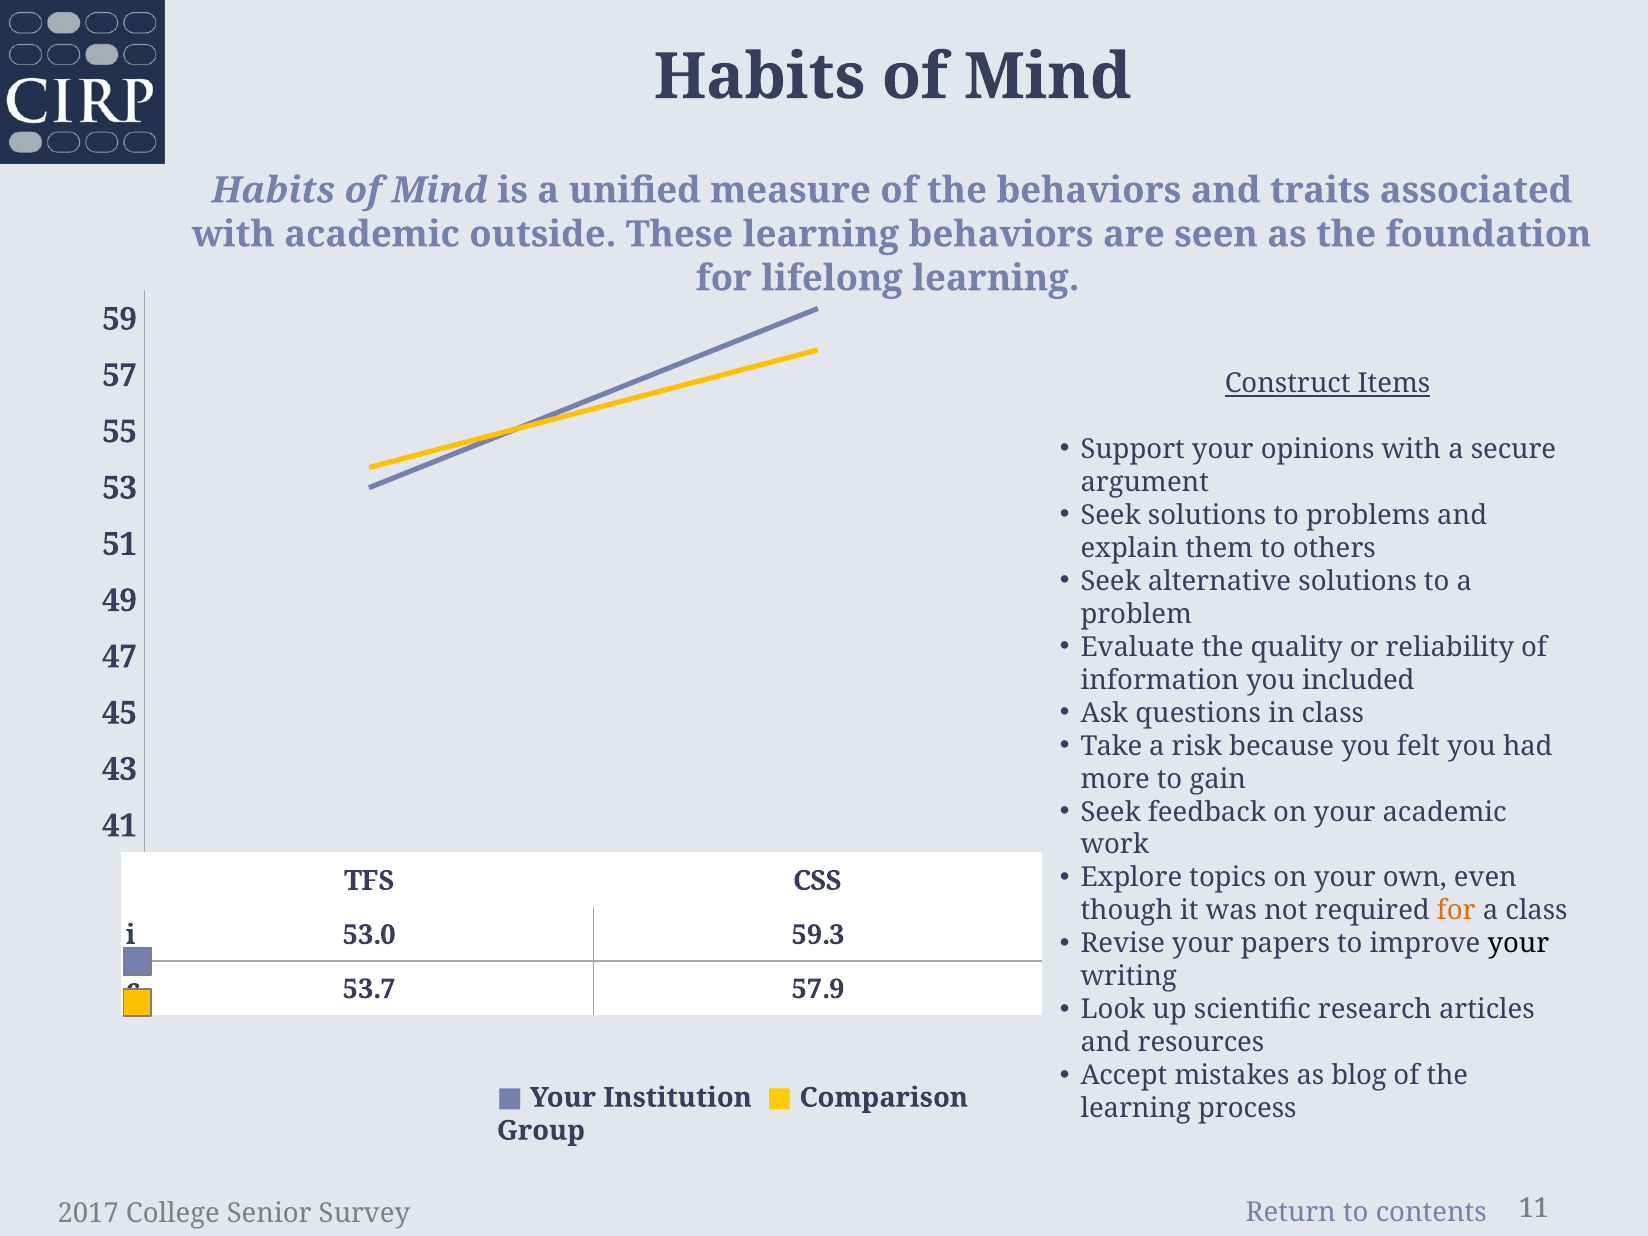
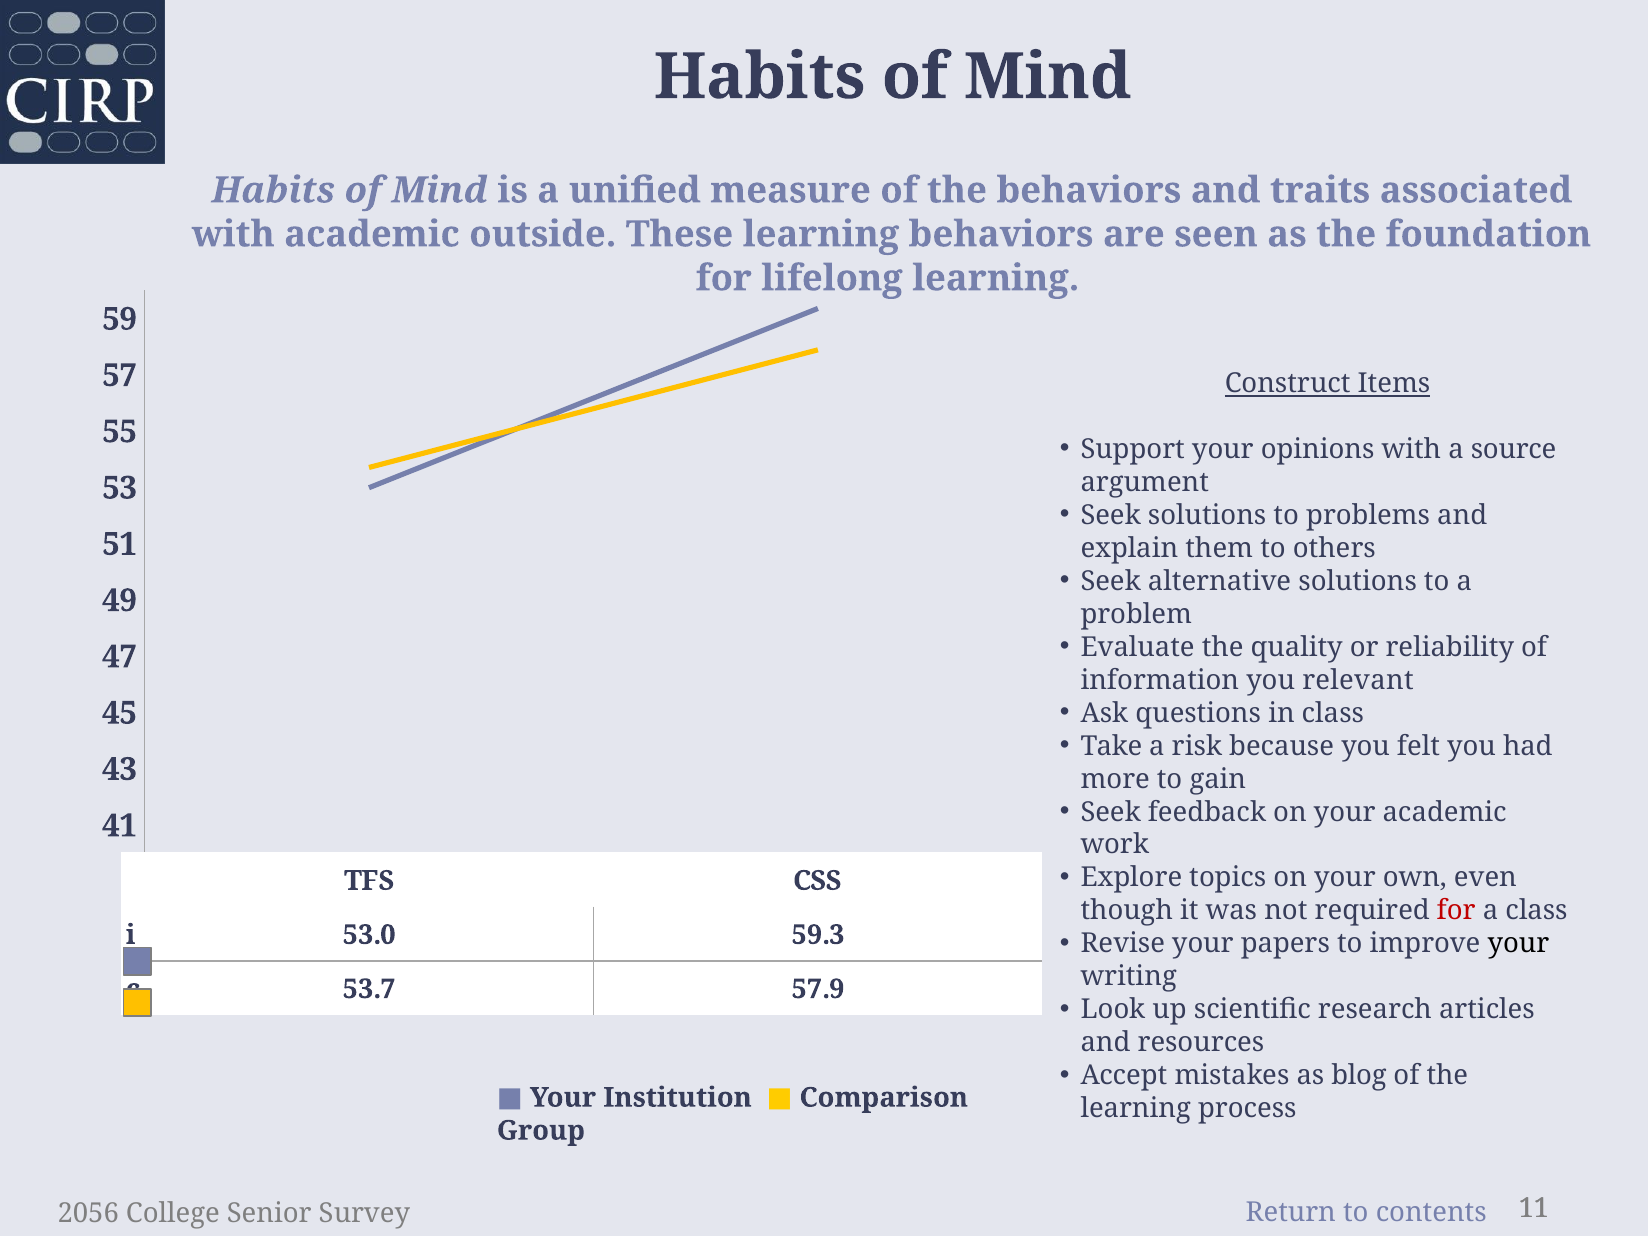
secure: secure -> source (1514, 449)
included: included -> relevant (1358, 680)
for colour: orange -> red (1456, 911)
2017: 2017 -> 2056 (88, 1213)
